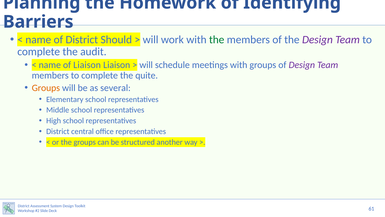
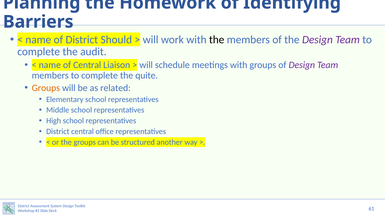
the colour: green -> black (217, 39)
of Liaison: Liaison -> Central (87, 65)
several: several -> related (115, 88)
